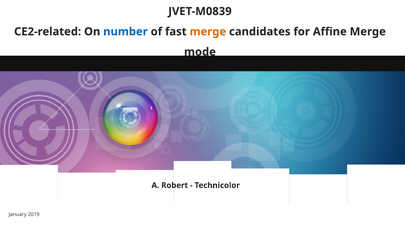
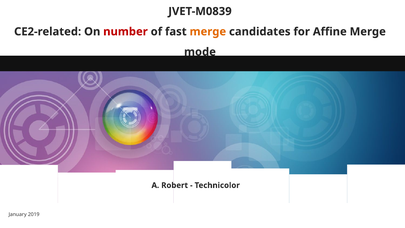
number colour: blue -> red (125, 32)
